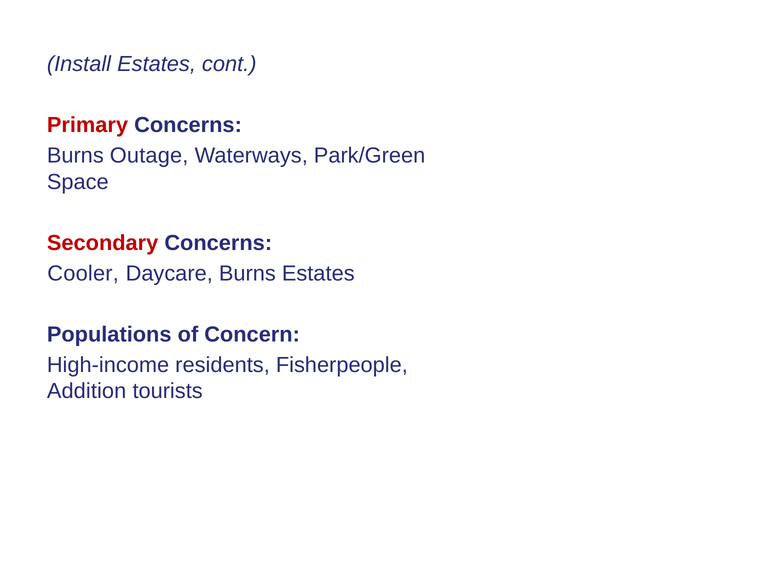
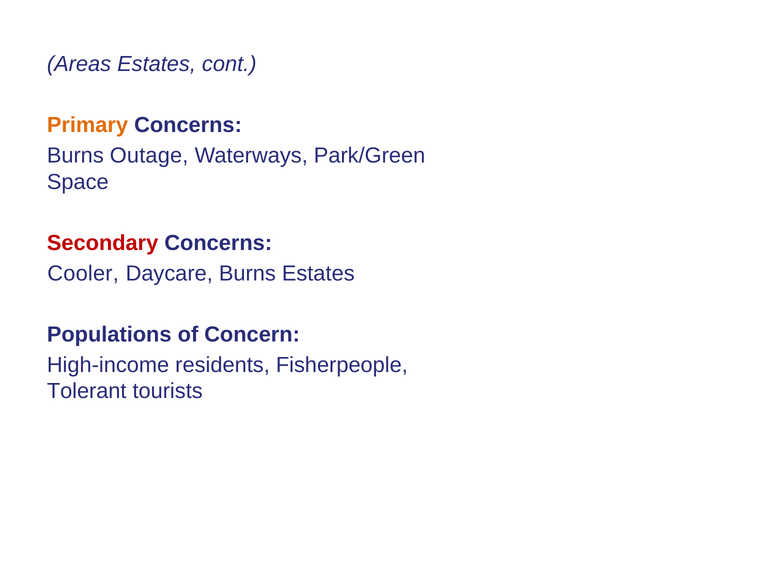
Install: Install -> Areas (79, 64)
Primary colour: red -> orange (87, 125)
Addition: Addition -> Tolerant (87, 391)
